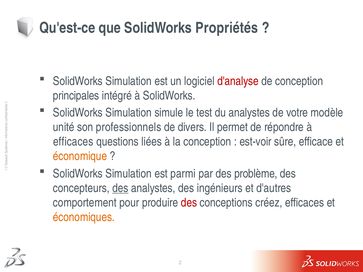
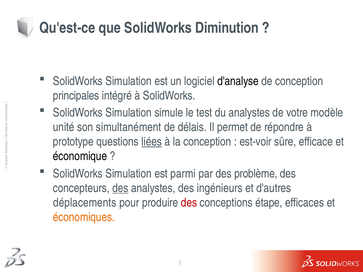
Propriétés: Propriétés -> Diminution (227, 28)
d'analyse colour: red -> black (238, 81)
professionnels: professionnels -> simultanément (129, 127)
divers: divers -> délais (192, 127)
efficaces: efficaces -> prototype (73, 142)
liées underline: none -> present (152, 142)
économique colour: orange -> black (80, 156)
comportement: comportement -> déplacements (85, 203)
créez: créez -> étape (269, 203)
